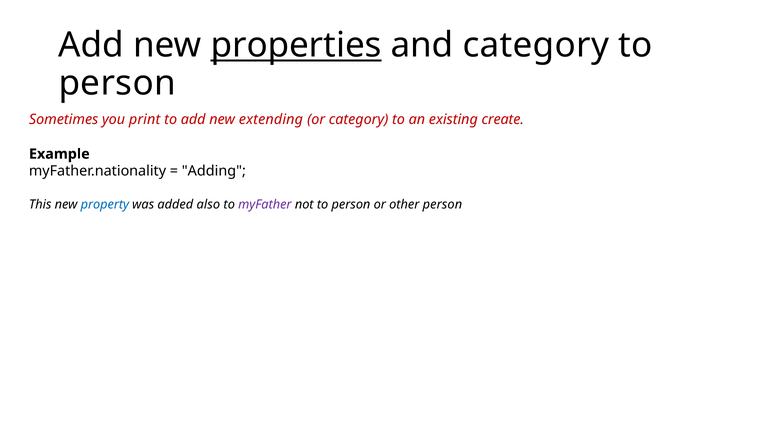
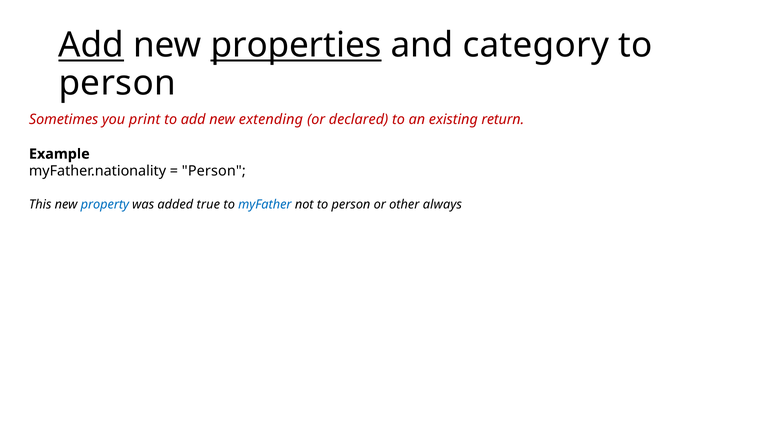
Add underline: none -> present (91, 45)
or category: category -> declared (359, 119)
create: create -> return (503, 119)
Adding: Adding -> Person (214, 171)
also: also -> true (208, 205)
myFather colour: purple -> blue (265, 205)
other person: person -> always (442, 205)
